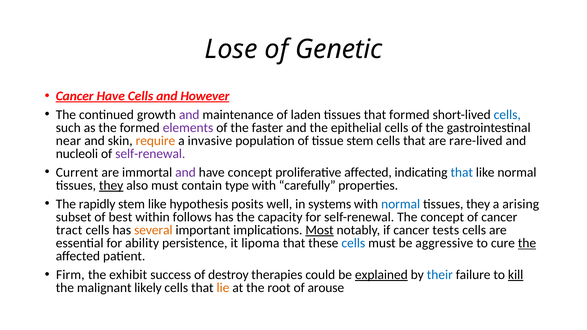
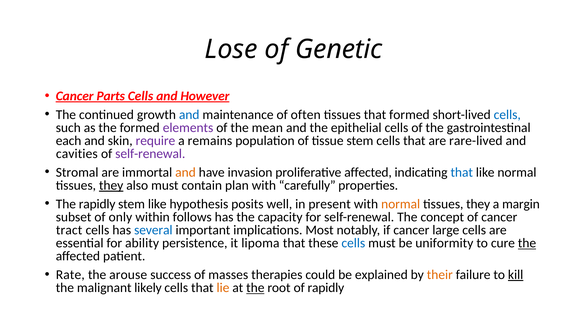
Cancer Have: Have -> Parts (111, 96)
and colour: purple -> blue (189, 115)
laden: laden -> often (306, 115)
faster: faster -> mean (267, 128)
near: near -> each (69, 141)
require colour: orange -> purple (155, 141)
invasive: invasive -> remains (210, 141)
nucleoli: nucleoli -> cavities (77, 154)
Current: Current -> Stromal (77, 172)
and colour: purple -> orange (185, 172)
have concept: concept -> invasion (250, 172)
type: type -> plan (237, 186)
systems: systems -> present (330, 204)
normal colour: blue -> orange (401, 204)
arising: arising -> margin (521, 204)
best: best -> only (120, 217)
several colour: orange -> blue (153, 230)
Most underline: present -> none (320, 230)
tests: tests -> large (446, 230)
aggressive: aggressive -> uniformity (444, 243)
Firm: Firm -> Rate (70, 275)
exhibit: exhibit -> arouse (128, 275)
destroy: destroy -> masses (228, 275)
explained underline: present -> none (381, 275)
their colour: blue -> orange (440, 275)
the underline: none -> present (255, 288)
of arouse: arouse -> rapidly (326, 288)
